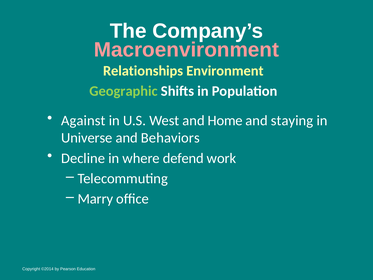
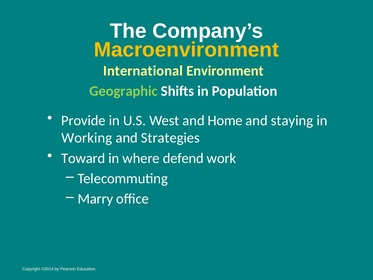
Macroenvironment colour: pink -> yellow (186, 50)
Relationships: Relationships -> International (143, 71)
Against: Against -> Provide (83, 120)
Universe: Universe -> Working (87, 138)
Behaviors: Behaviors -> Strategies (170, 138)
Decline: Decline -> Toward (83, 158)
